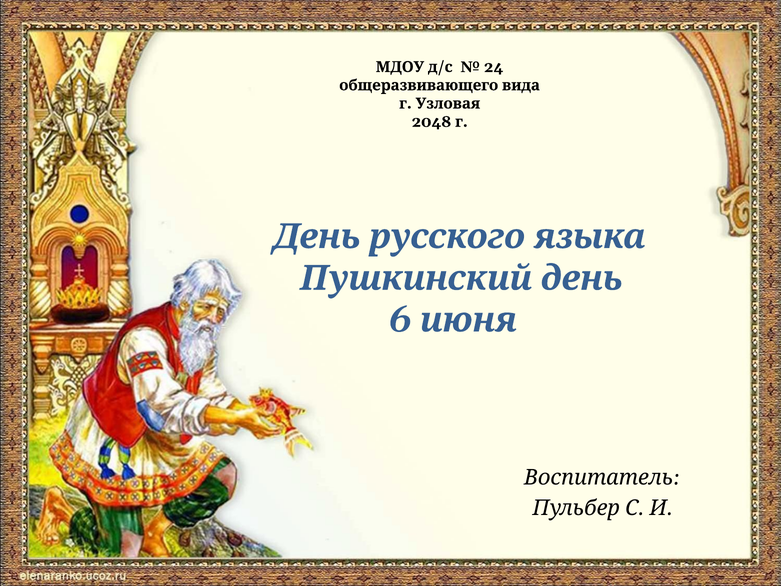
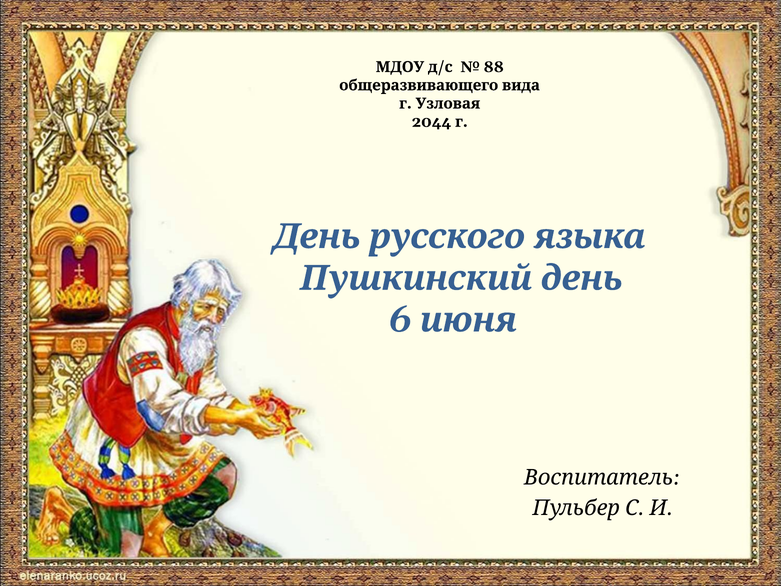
24: 24 -> 88 (494, 67)
2048: 2048 -> 2044 (431, 122)
